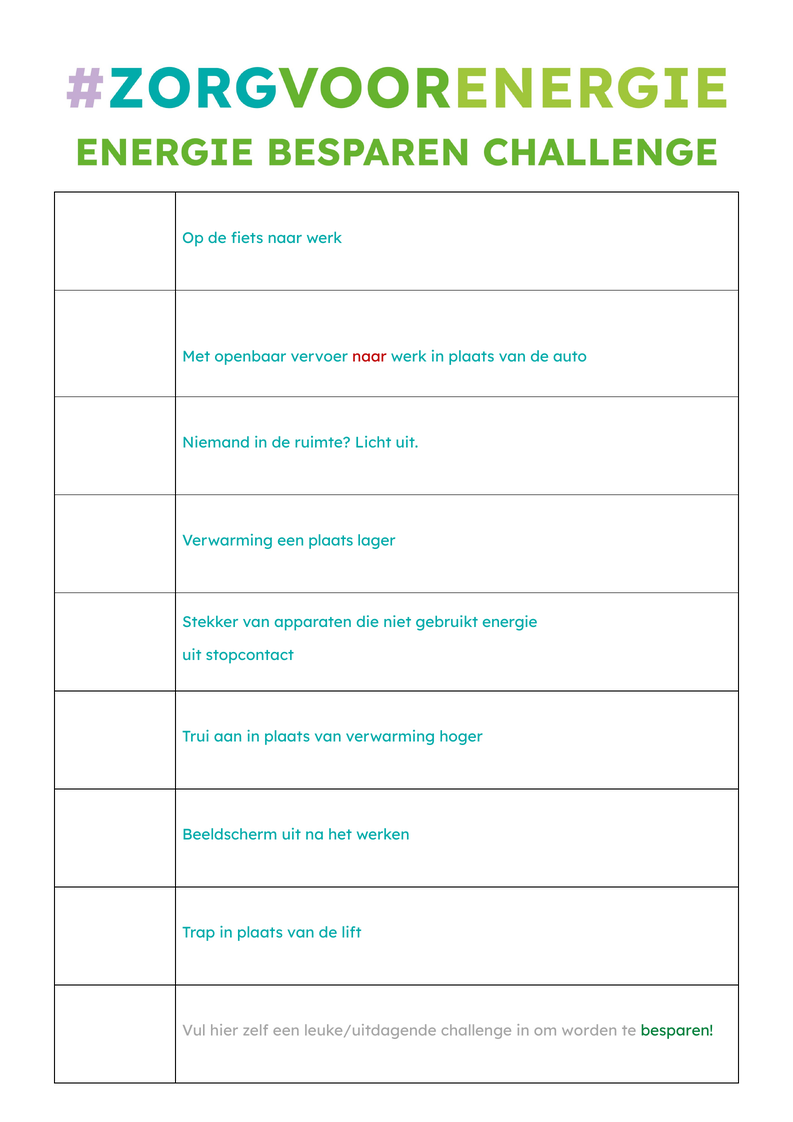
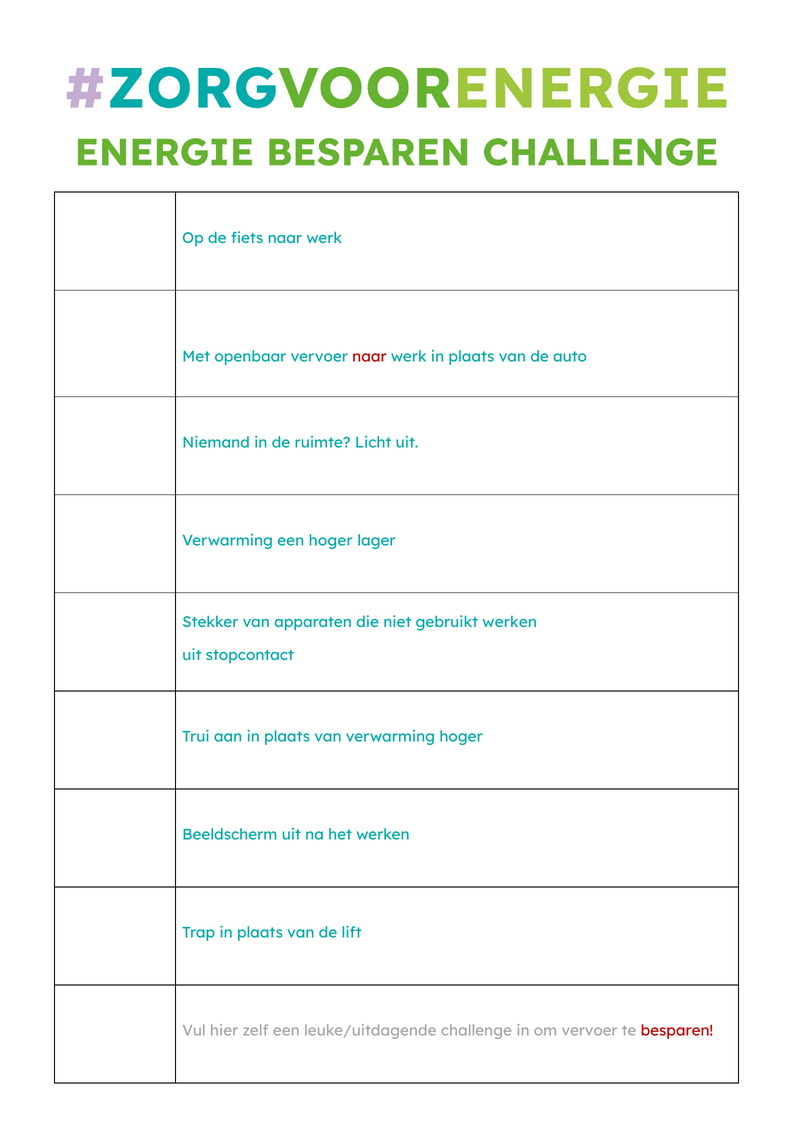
een plaats: plaats -> hoger (331, 540)
gebruikt energie: energie -> werken (510, 622)
om worden: worden -> vervoer (590, 1030)
besparen colour: green -> red (677, 1030)
